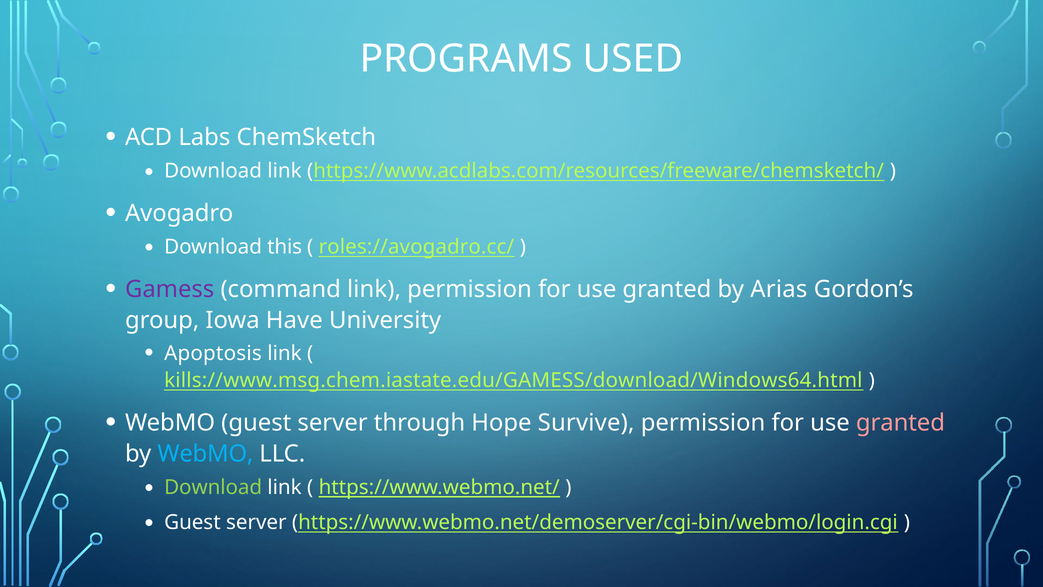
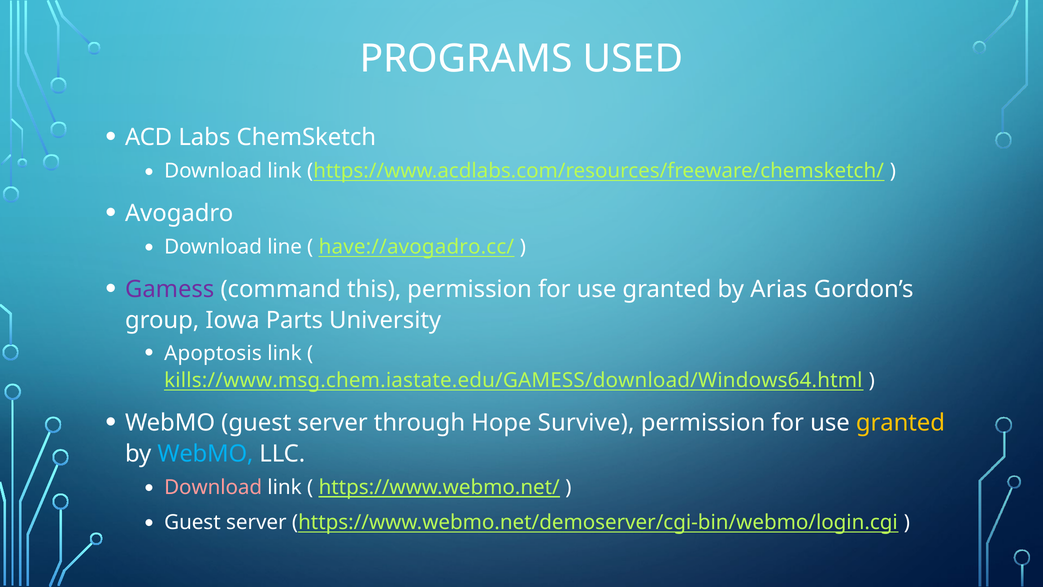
this: this -> line (285, 247)
roles://avogadro.cc/: roles://avogadro.cc/ -> have://avogadro.cc/ (416, 247)
command link: link -> this (374, 289)
Have: Have -> Parts (294, 320)
granted colour: pink -> yellow (900, 423)
Download colour: light green -> pink (213, 487)
